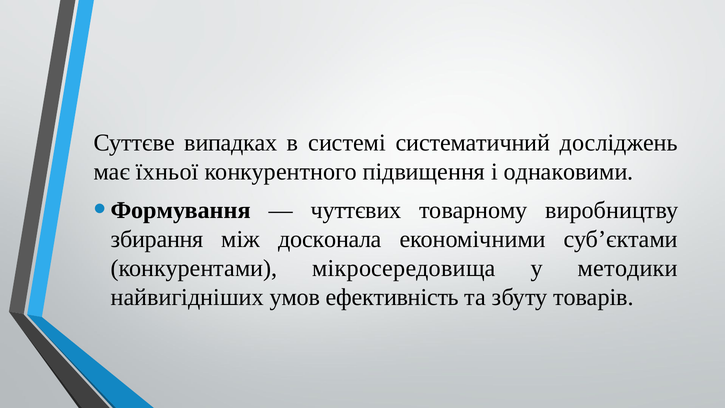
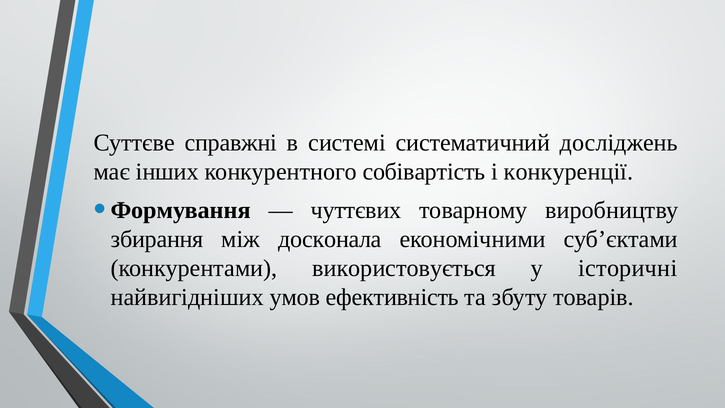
випадках: випадках -> справжні (231, 143)
їхньої: їхньої -> інших (167, 172)
підвищення: підвищення -> собівартість (424, 172)
однаковими: однаковими -> конкуренції (569, 172)
мікросередовища: мікросередовища -> використовується (404, 268)
методики: методики -> історичні (628, 268)
